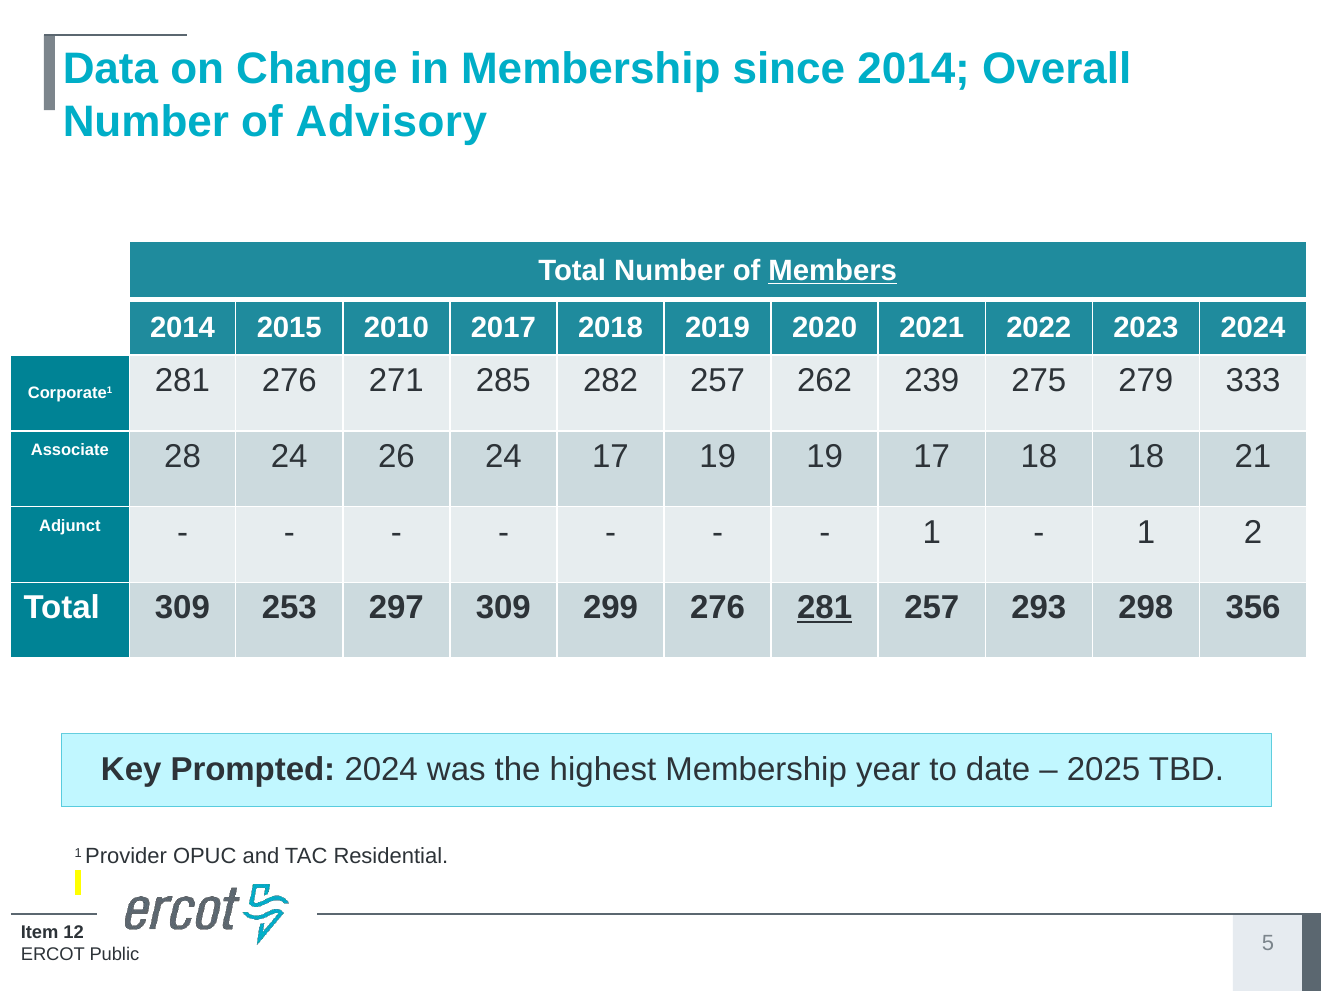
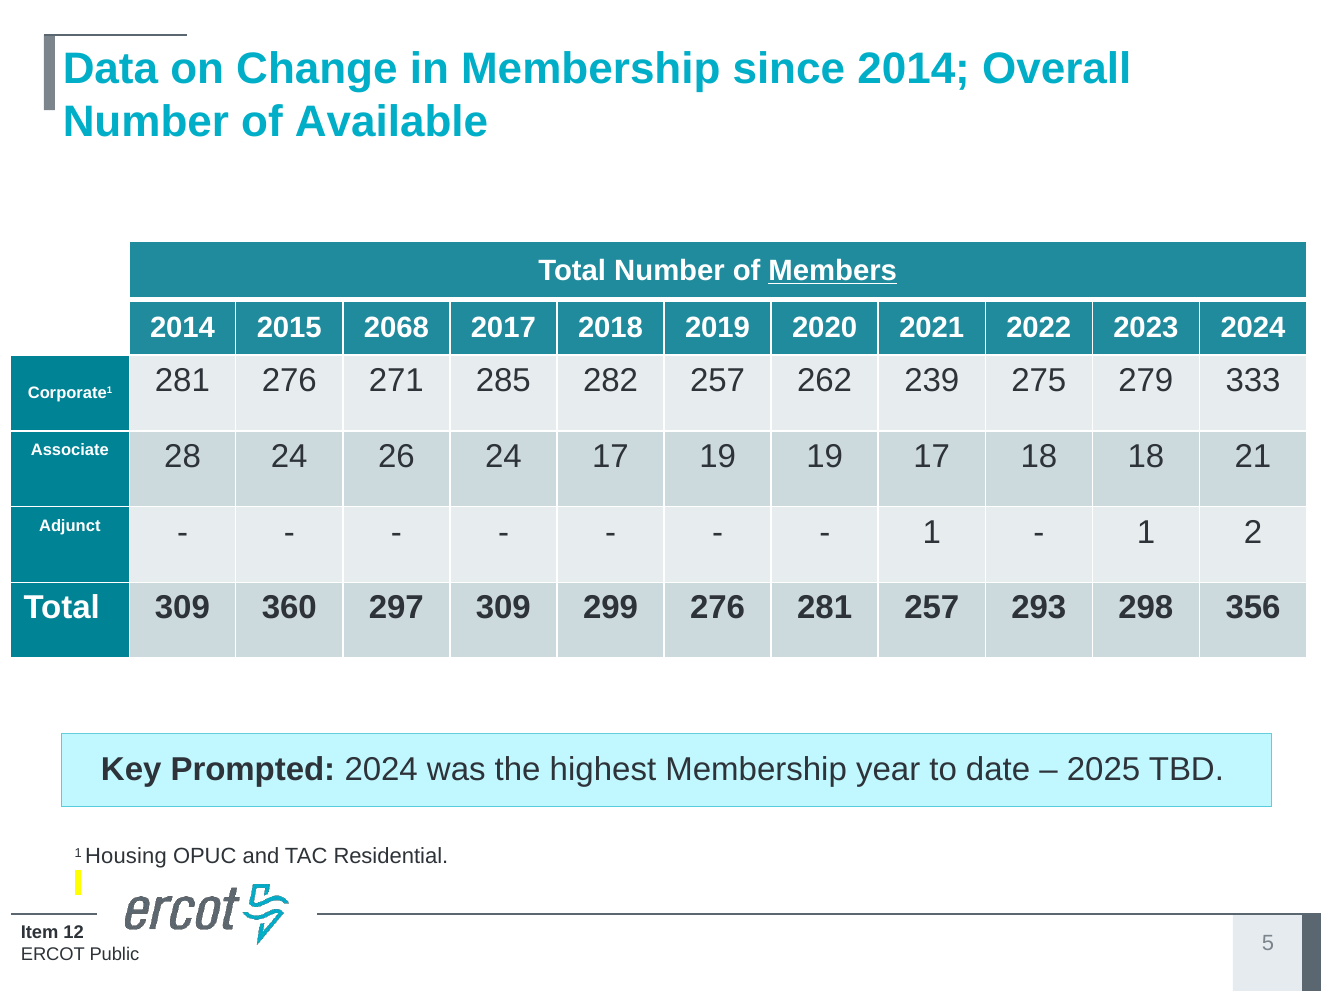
Advisory: Advisory -> Available (392, 122)
2010: 2010 -> 2068 (396, 328)
253: 253 -> 360 (289, 608)
281 underline: present -> none (825, 608)
Provider: Provider -> Housing (126, 856)
